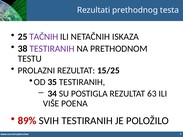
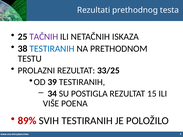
TESTIRANIH colour: purple -> blue (52, 49)
15/25: 15/25 -> 33/25 (108, 71)
35: 35 -> 39 (52, 82)
63: 63 -> 15 (152, 94)
